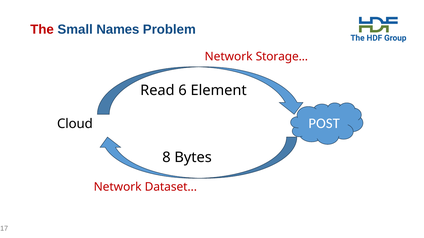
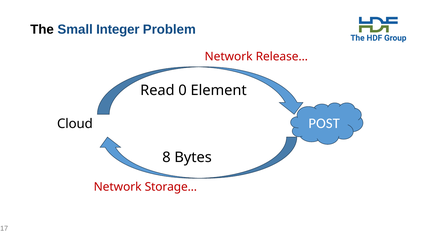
The colour: red -> black (42, 30)
Names: Names -> Integer (118, 30)
Storage: Storage -> Release (282, 57)
6: 6 -> 0 (183, 91)
Dataset: Dataset -> Storage (171, 187)
